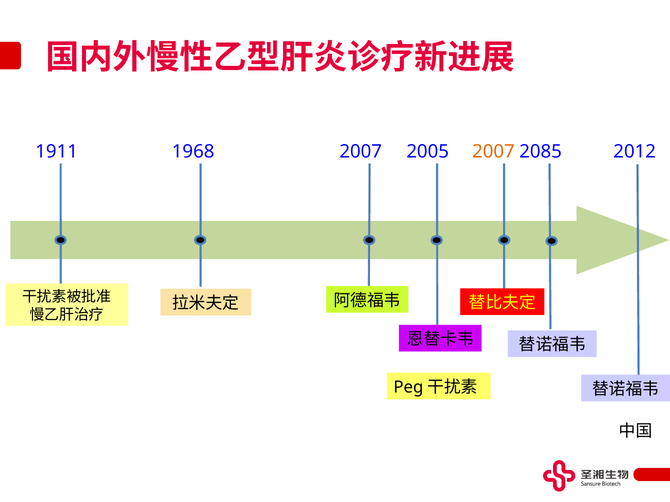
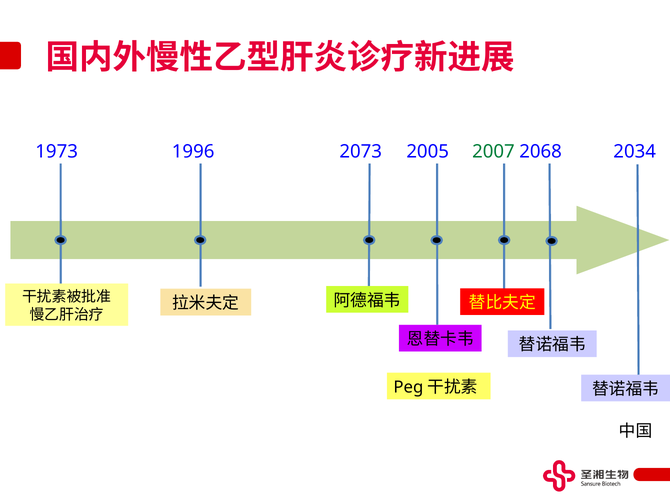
1911: 1911 -> 1973 (57, 152)
1968: 1968 -> 1996 (193, 152)
2007: 2007 -> 2073 (361, 152)
2007 colour: orange -> green (493, 152)
2085: 2085 -> 2068 (541, 152)
2012: 2012 -> 2034 (635, 152)
